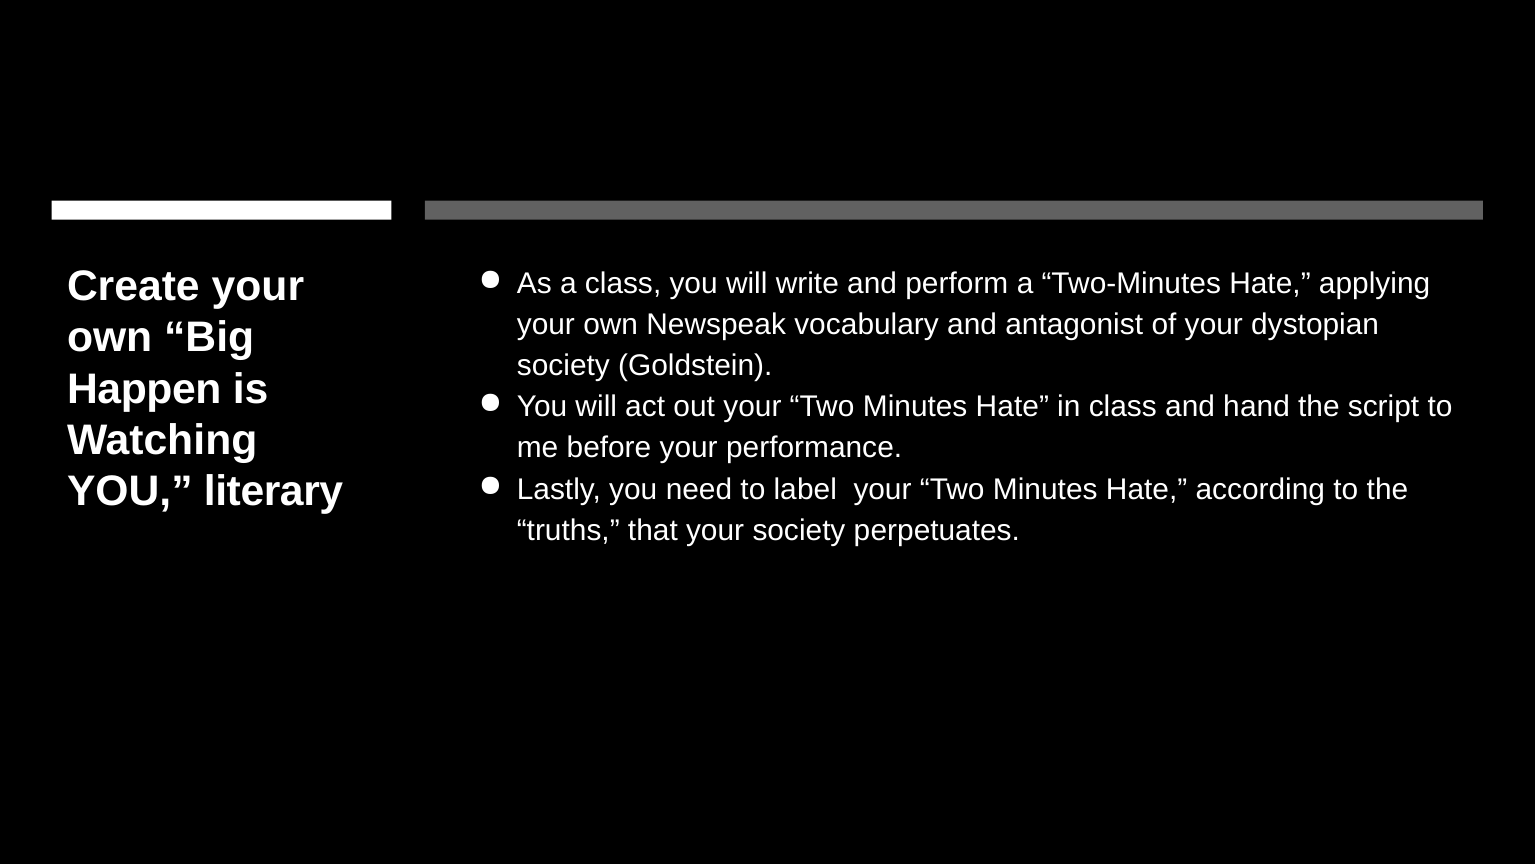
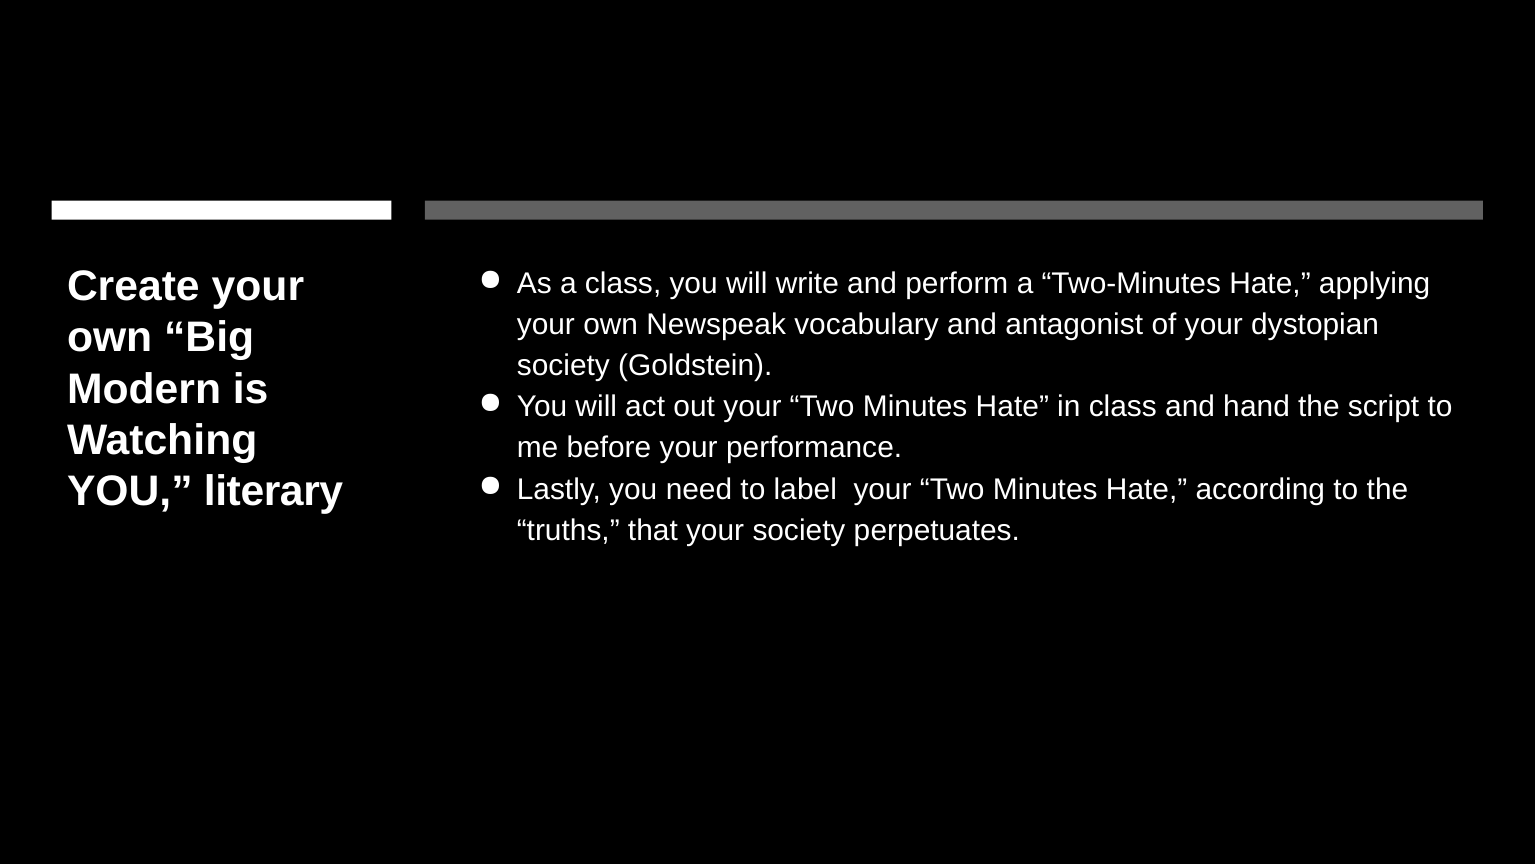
Happen: Happen -> Modern (144, 389)
